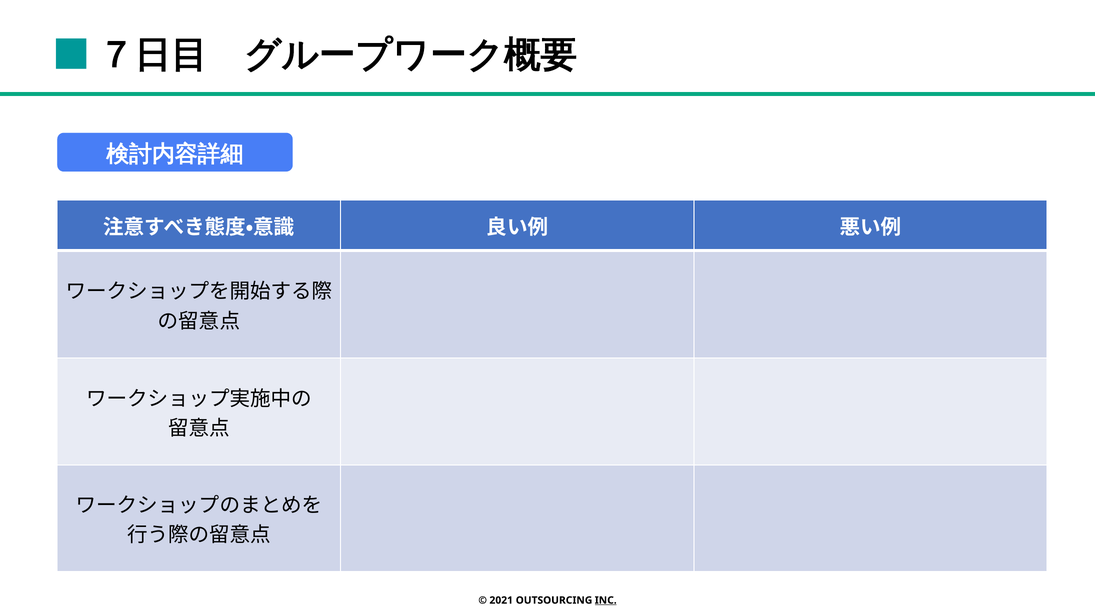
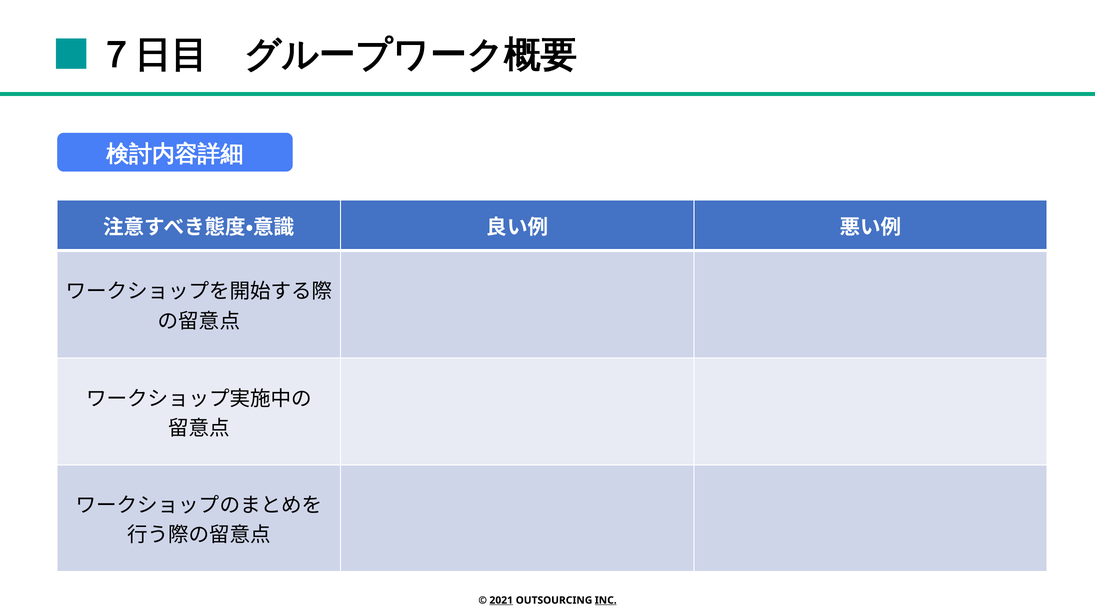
2021 underline: none -> present (501, 600)
